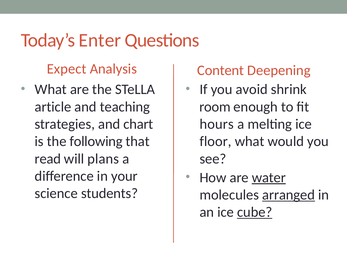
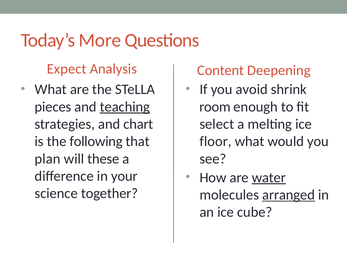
Enter: Enter -> More (100, 40)
article: article -> pieces (53, 107)
teaching underline: none -> present (125, 107)
hours: hours -> select (217, 124)
read: read -> plan (48, 159)
plans: plans -> these (103, 159)
students: students -> together (110, 194)
cube underline: present -> none (255, 212)
